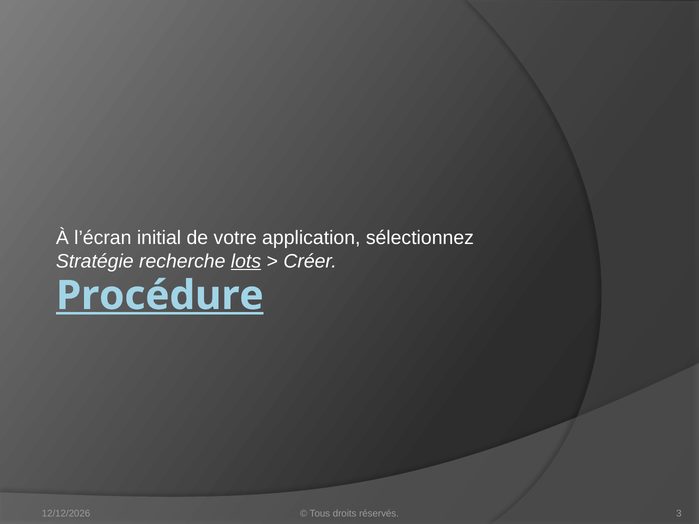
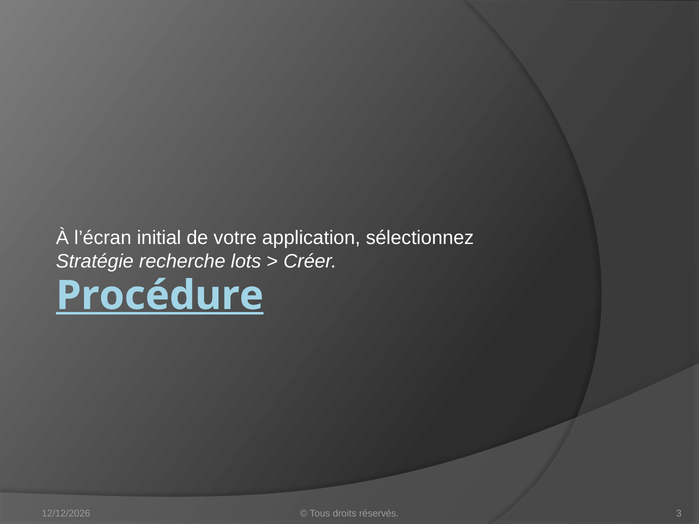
lots underline: present -> none (246, 261)
